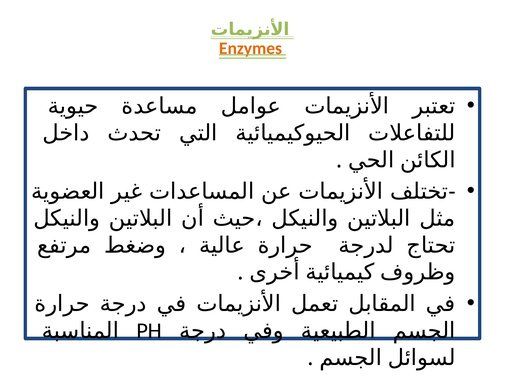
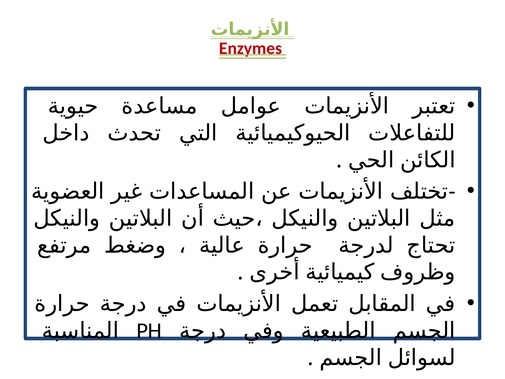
Enzymes colour: orange -> red (251, 48)
